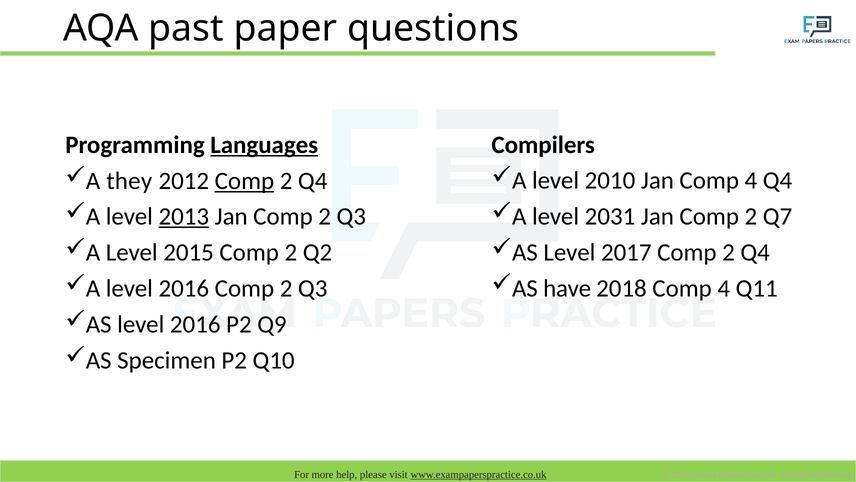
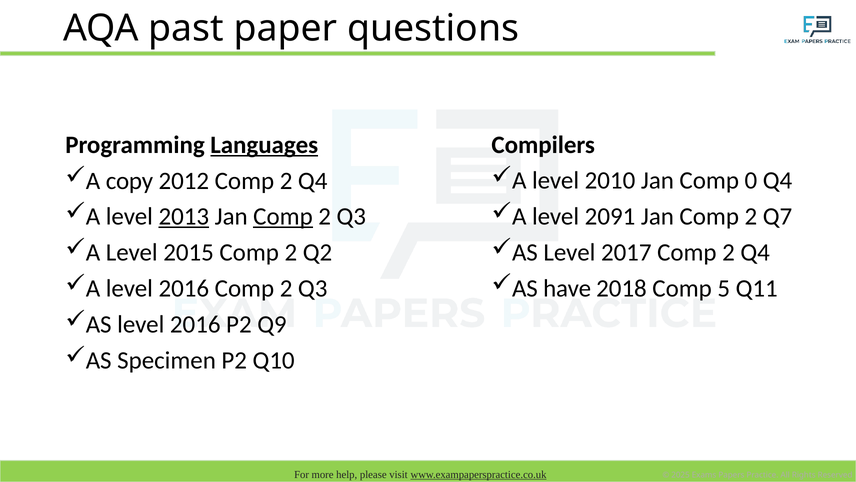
Jan Comp 4: 4 -> 0 (751, 181)
they: they -> copy (129, 181)
Comp underline: present -> none (244, 181)
2031: 2031 -> 2091 (610, 216)
Comp underline: none -> present (283, 217)
2018 Comp 4: 4 -> 5 (724, 288)
